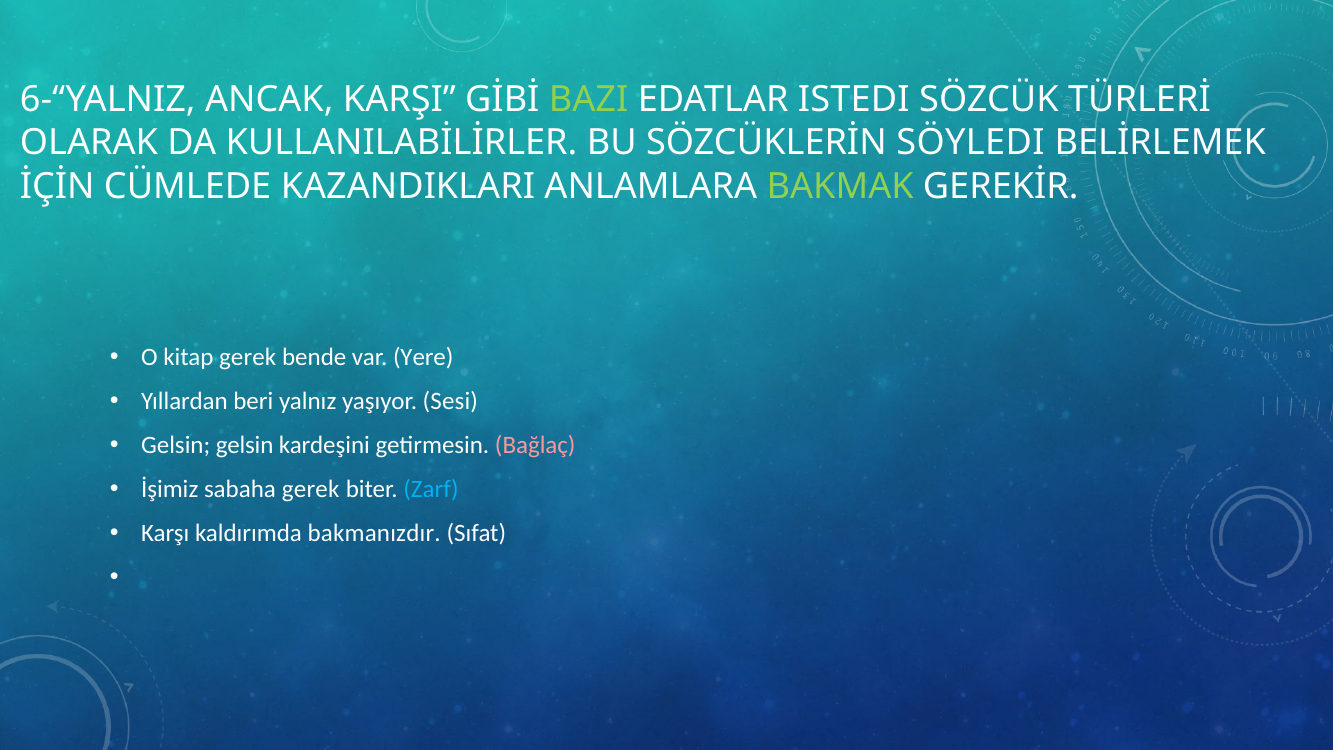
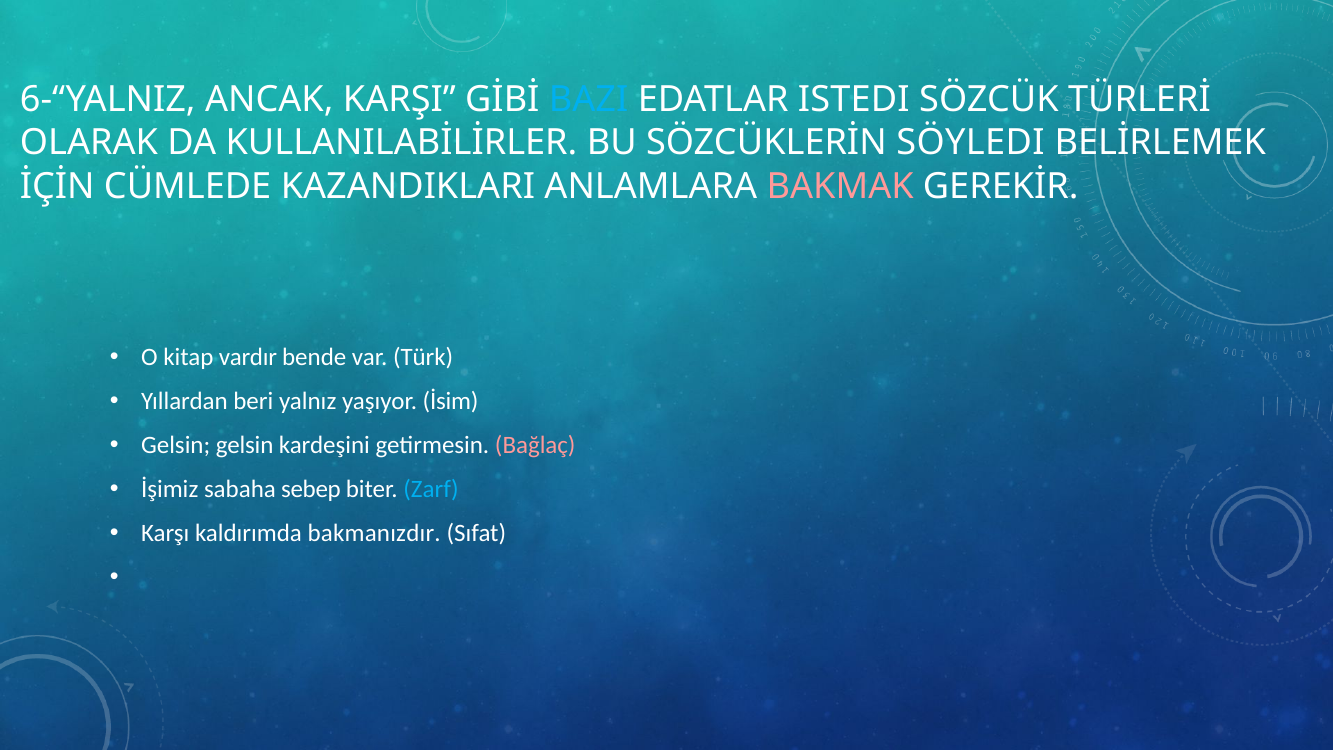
BAZI colour: light green -> light blue (589, 100)
BAKMAK colour: light green -> pink (840, 186)
kitap gerek: gerek -> vardır (248, 358)
Yere: Yere -> Türk (423, 358)
Sesi: Sesi -> İsim (451, 402)
sabaha gerek: gerek -> sebep (311, 489)
